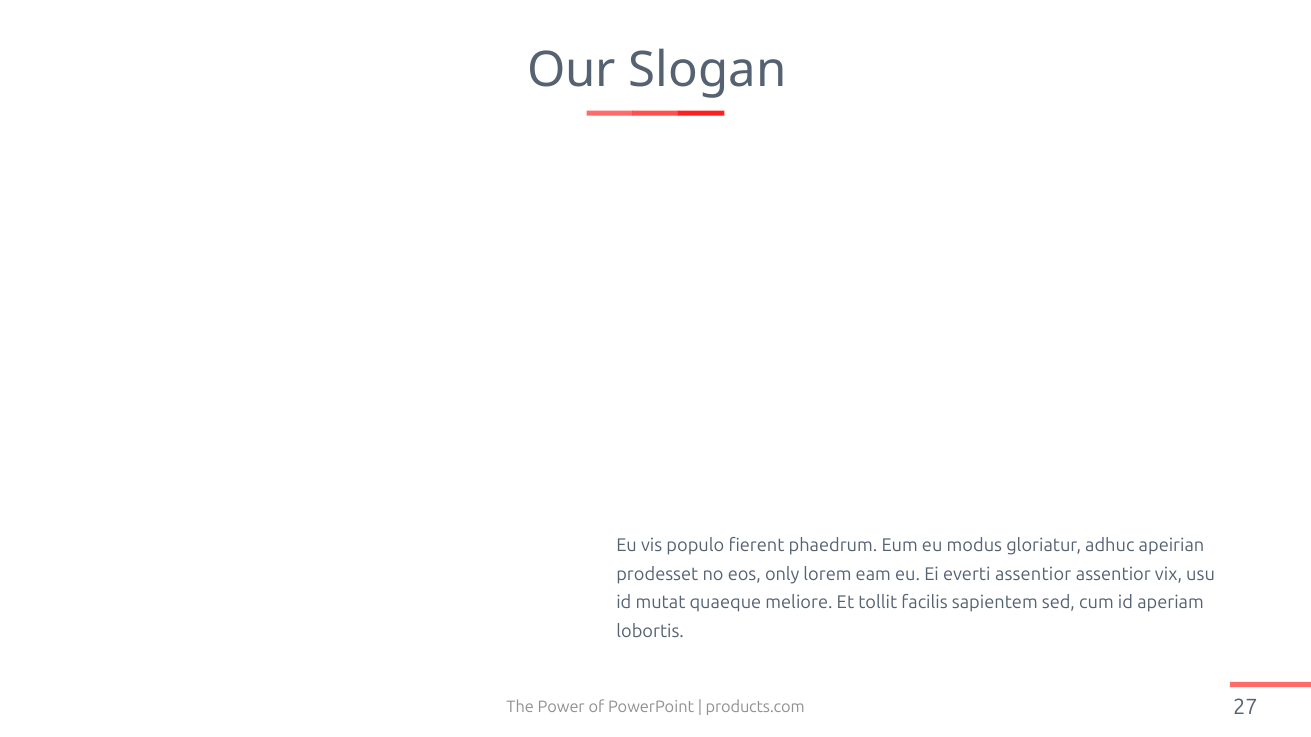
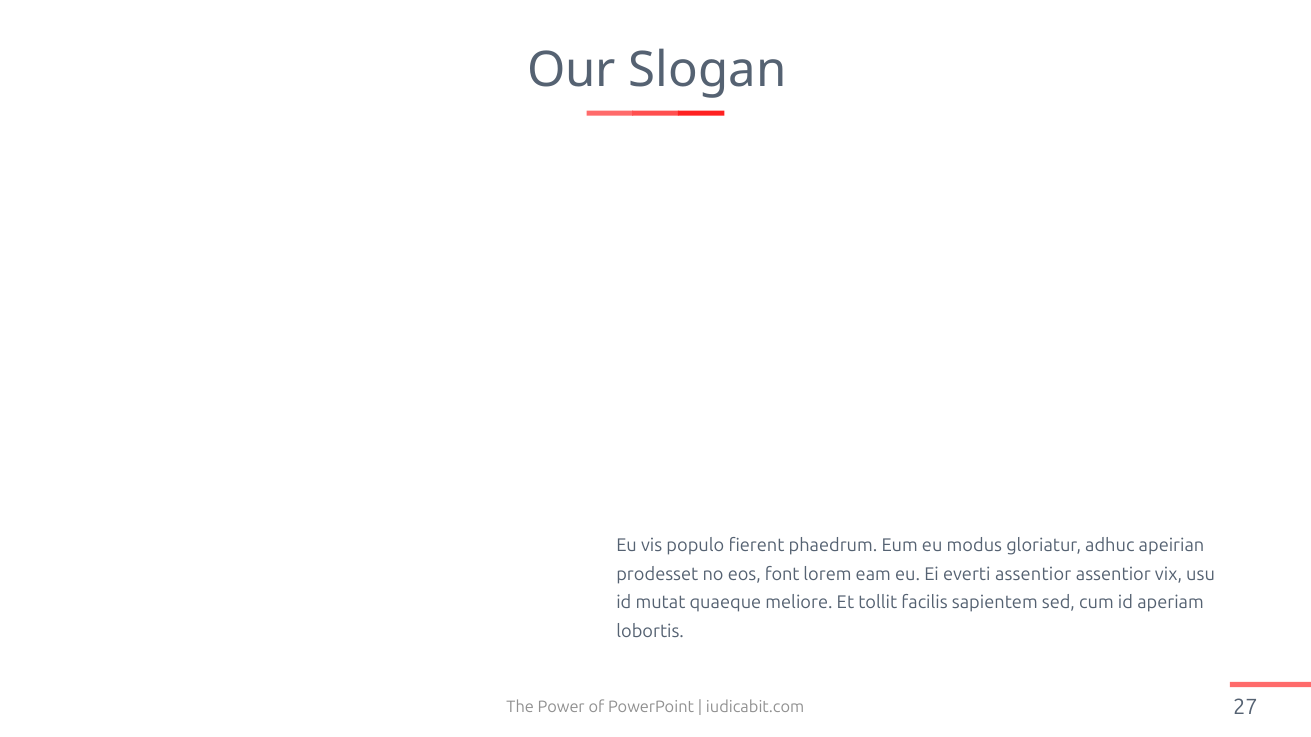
only: only -> font (782, 575)
products.com: products.com -> iudicabit.com (755, 708)
